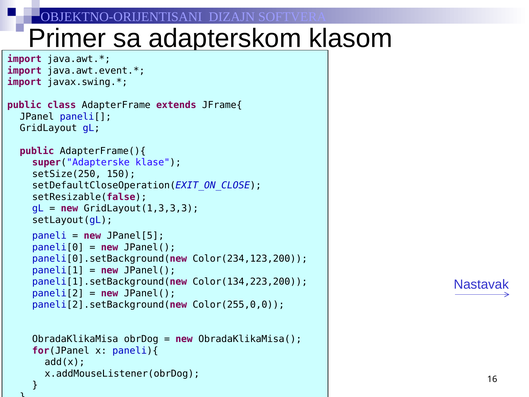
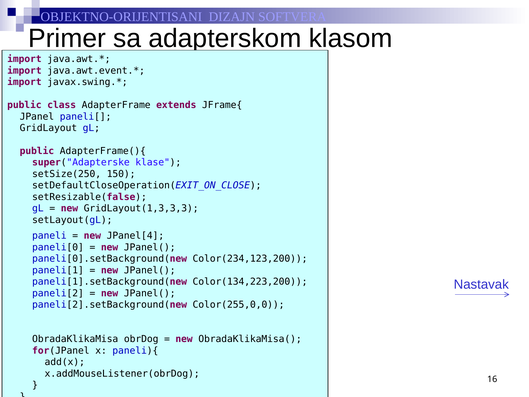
JPanel[5: JPanel[5 -> JPanel[4 (135, 236)
